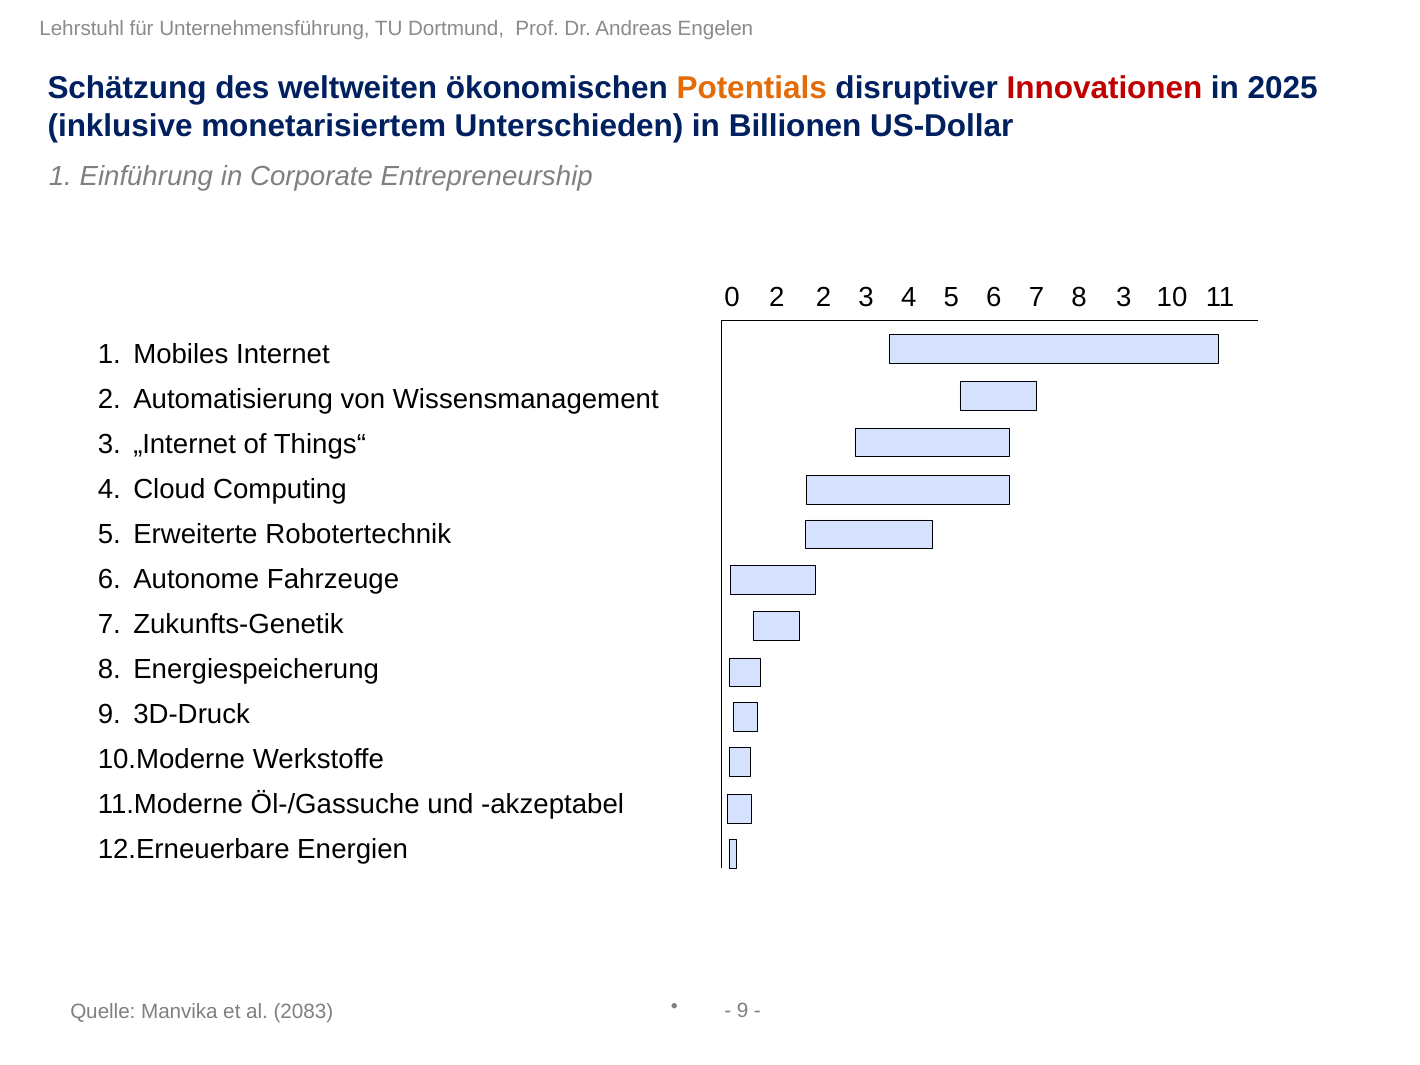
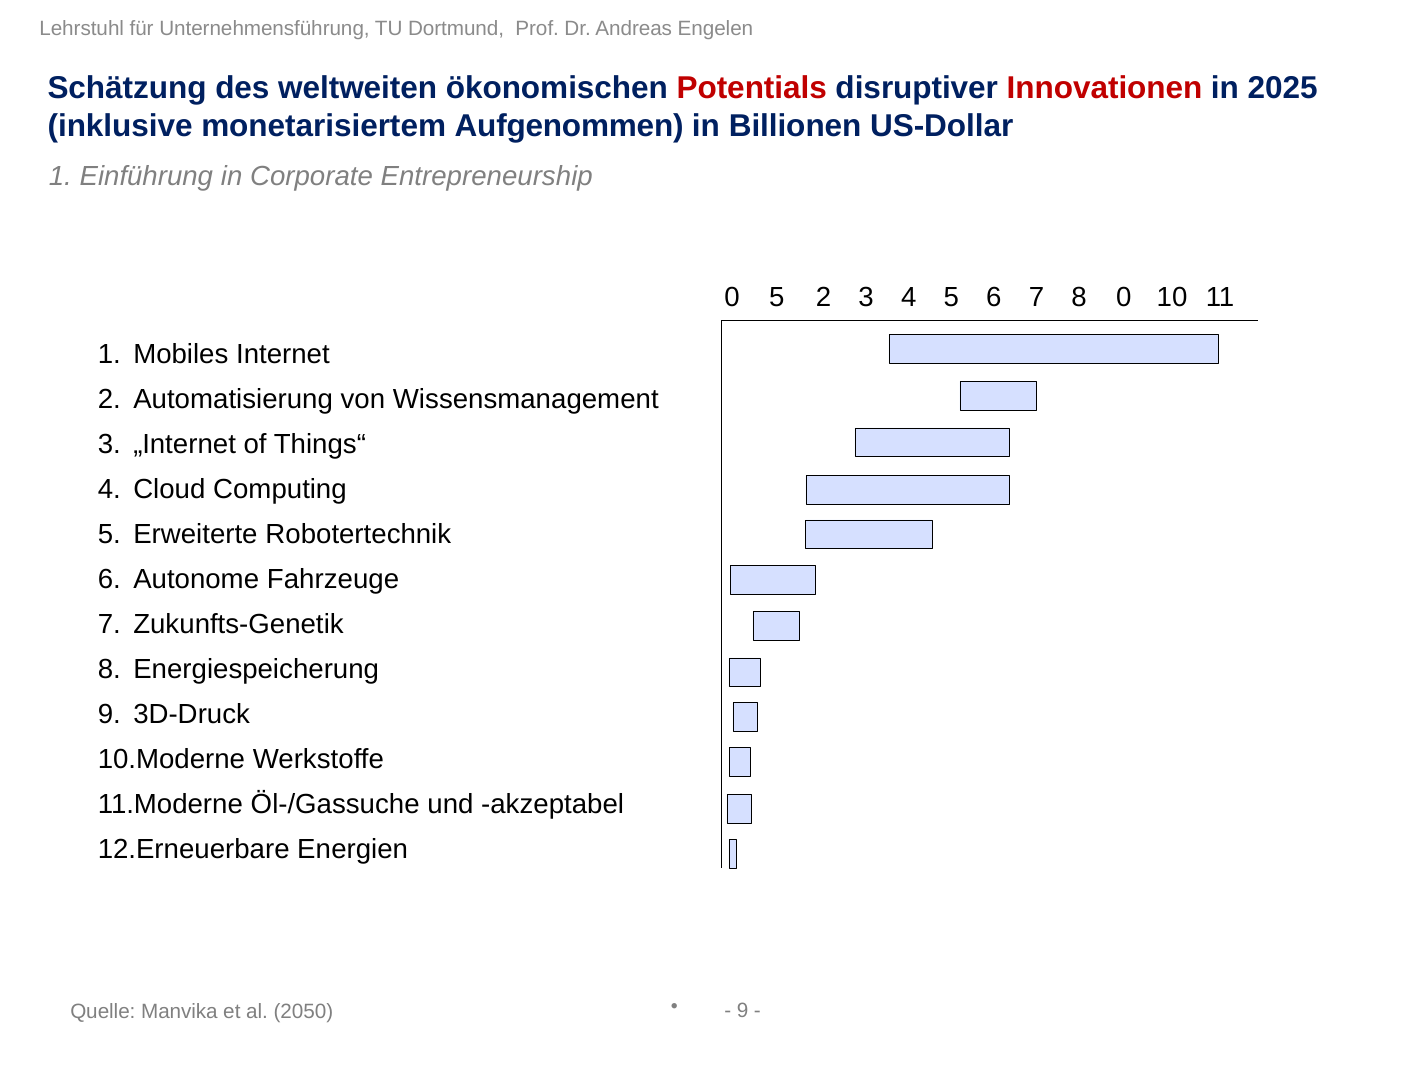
Potentials colour: orange -> red (752, 88)
Unterschieden: Unterschieden -> Aufgenommen (569, 126)
0 2: 2 -> 5 (777, 297)
8 3: 3 -> 0 (1124, 298)
2083: 2083 -> 2050 (303, 1012)
